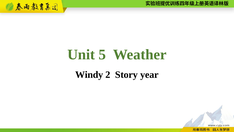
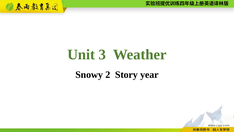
5: 5 -> 3 (102, 54)
Windy: Windy -> Snowy (89, 75)
